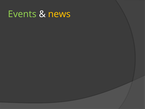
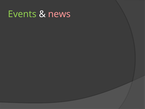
news colour: yellow -> pink (59, 14)
